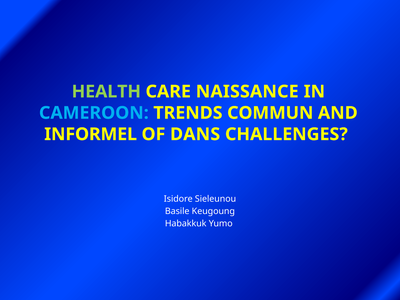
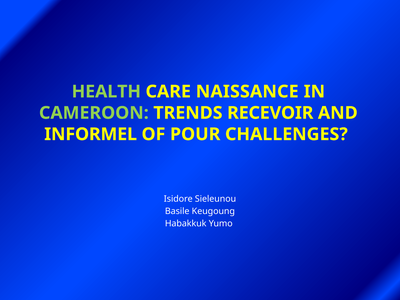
CAMEROON colour: light blue -> light green (94, 113)
COMMUN: COMMUN -> RECEVOIR (270, 113)
DANS: DANS -> POUR (195, 134)
